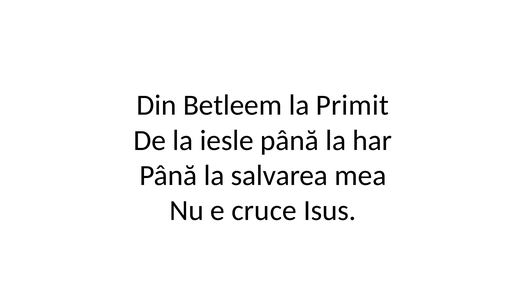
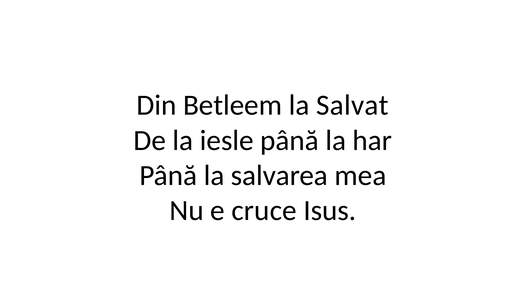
Primit: Primit -> Salvat (352, 105)
